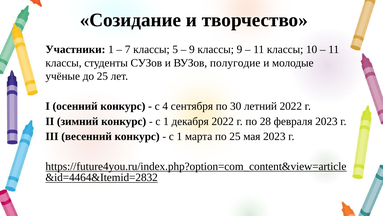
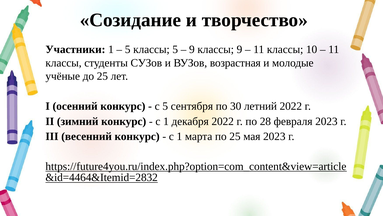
7: 7 -> 5 (128, 49)
полугодие: полугодие -> возрастная (235, 63)
с 4: 4 -> 5 (165, 106)
